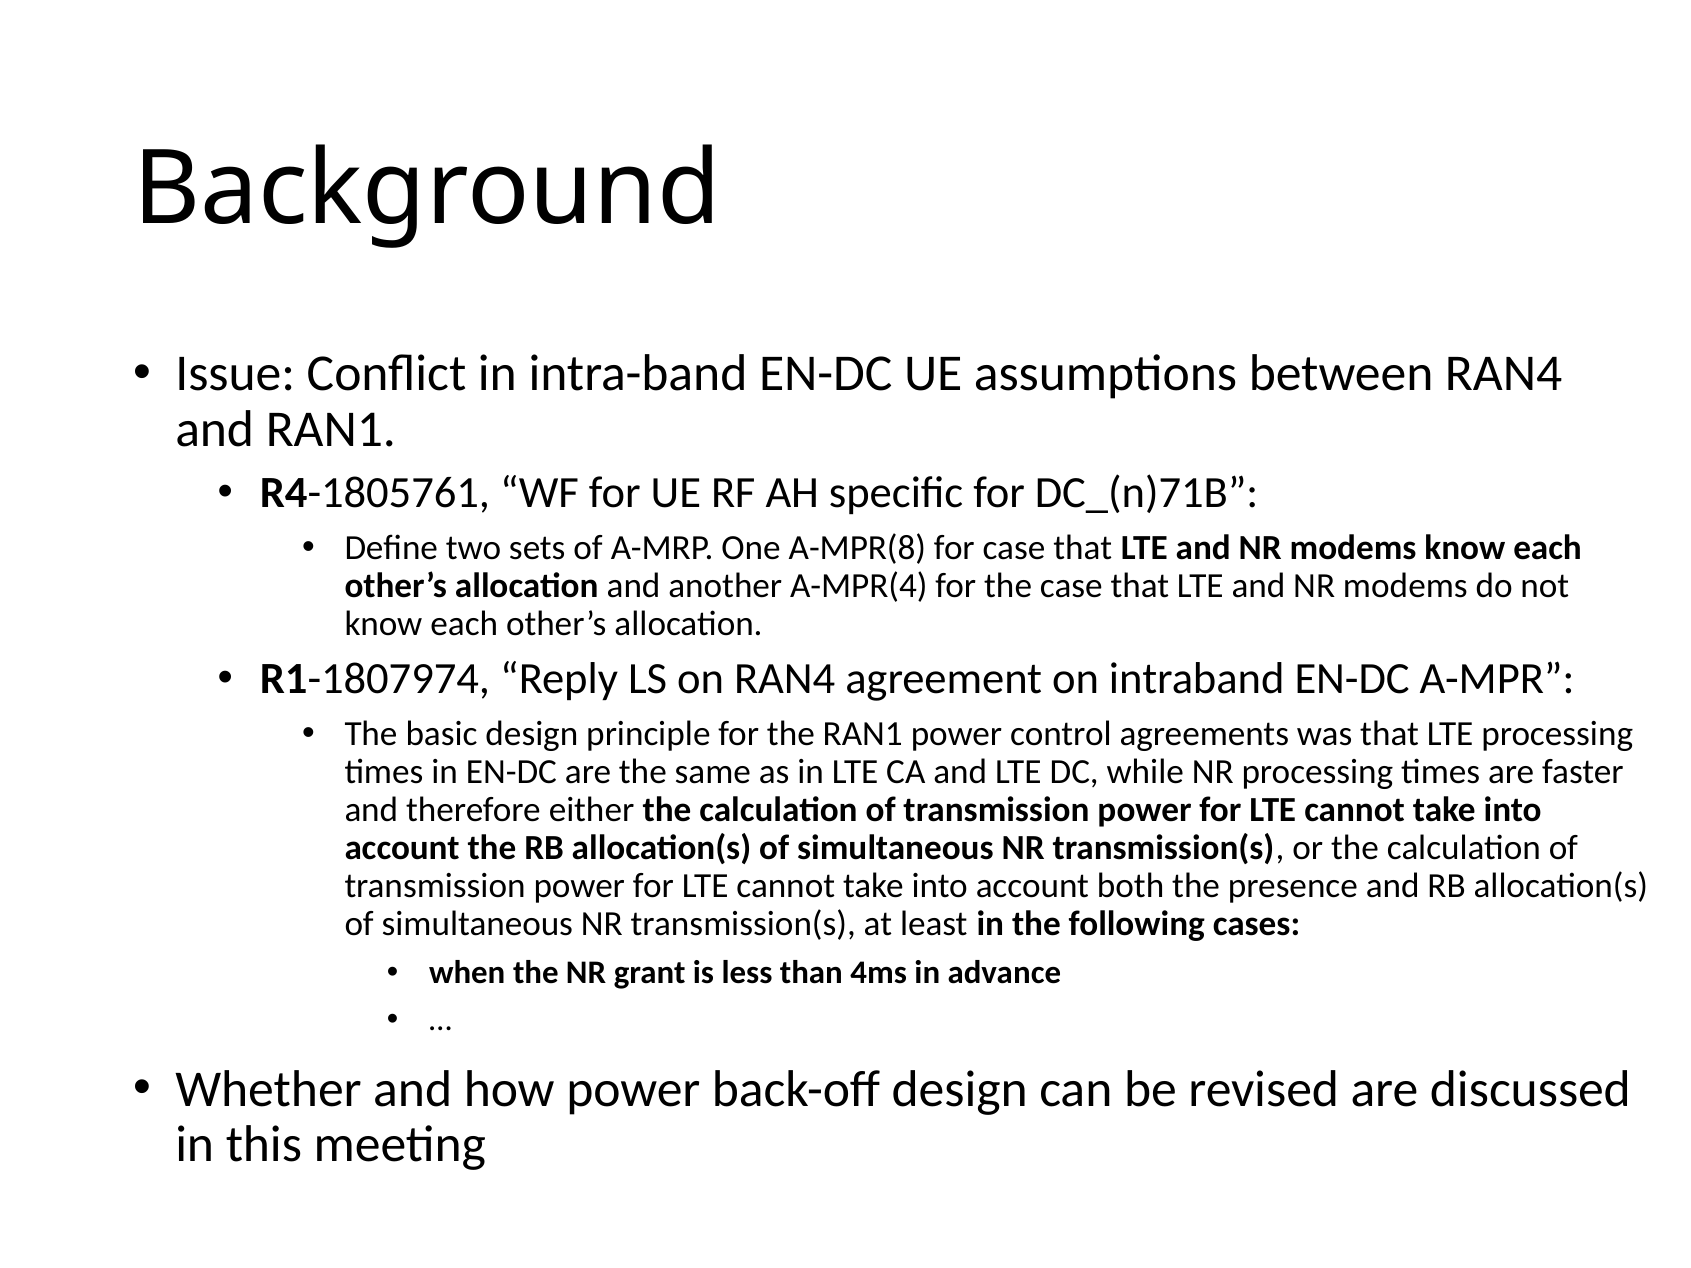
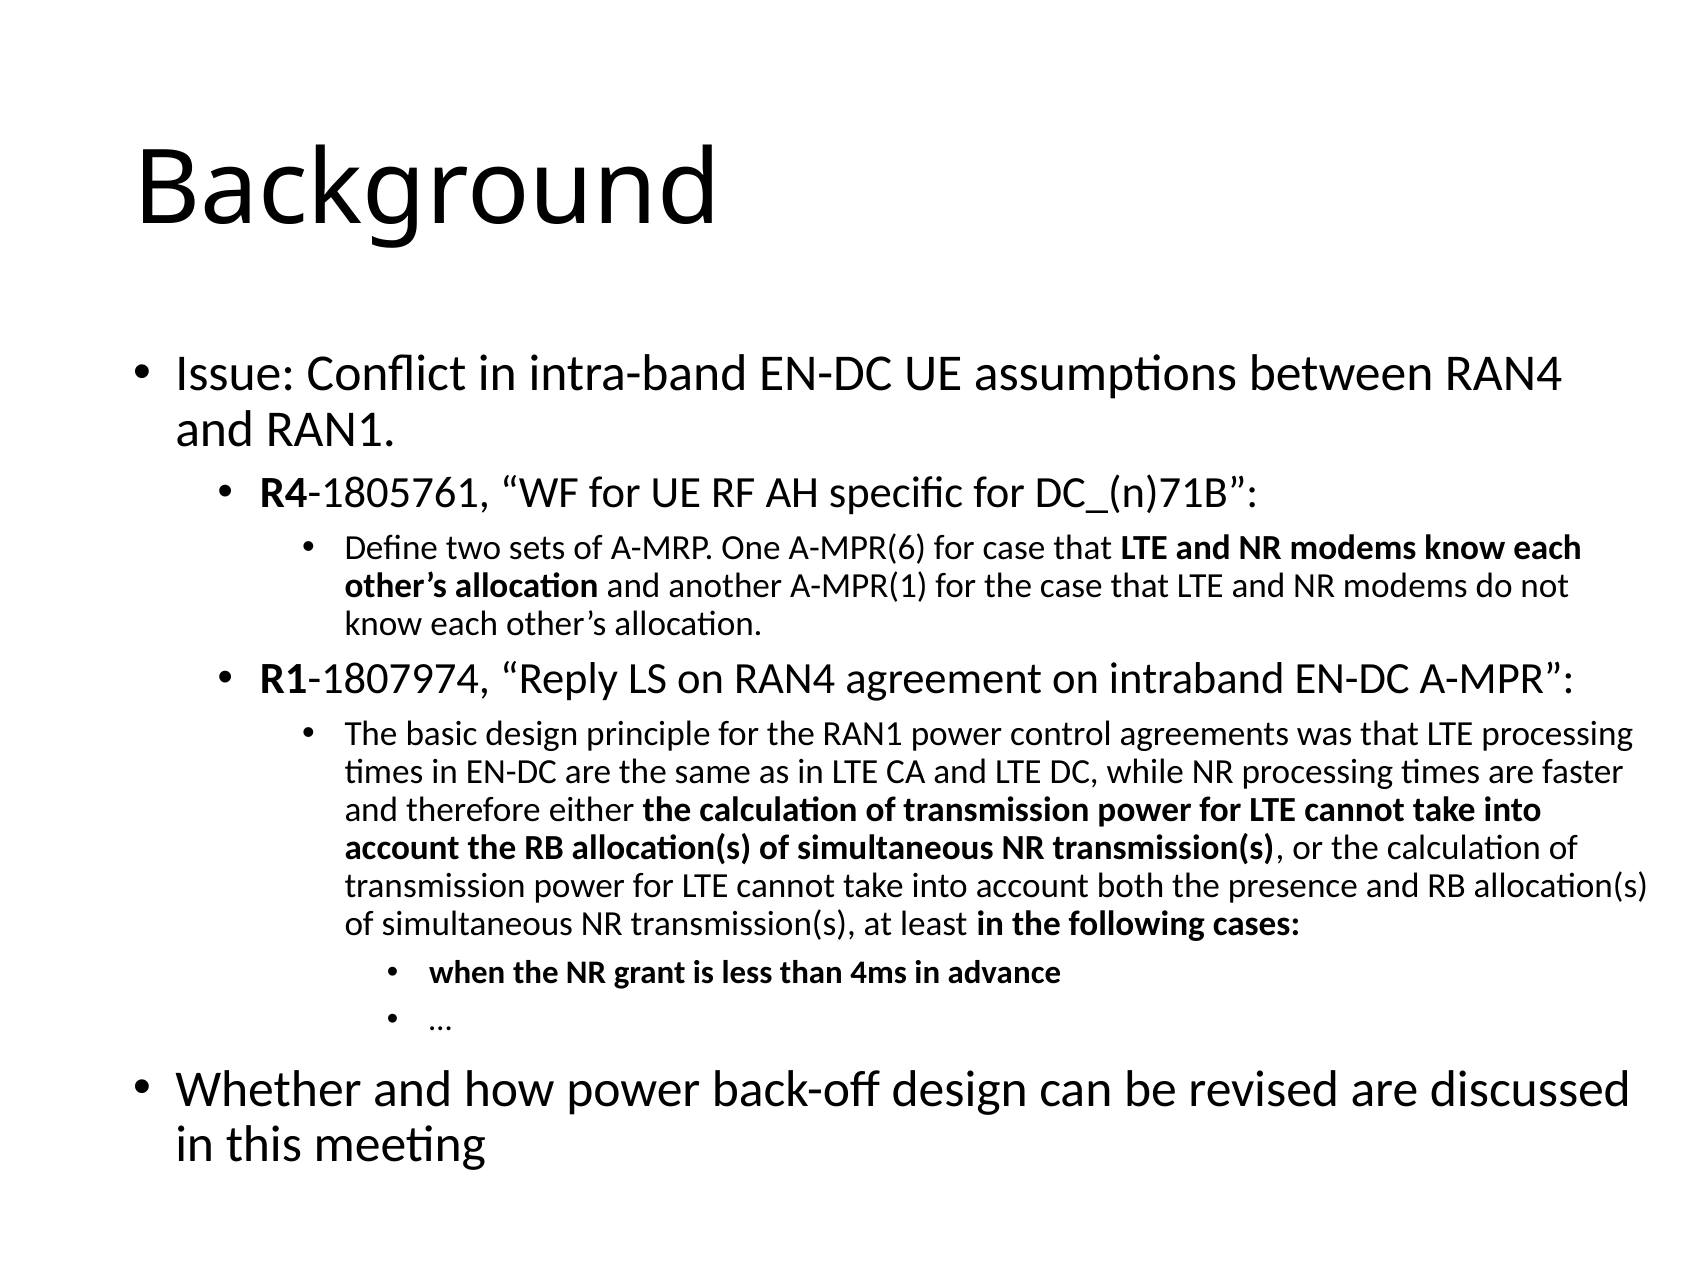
A-MPR(8: A-MPR(8 -> A-MPR(6 (857, 548)
A-MPR(4: A-MPR(4 -> A-MPR(1 (859, 586)
